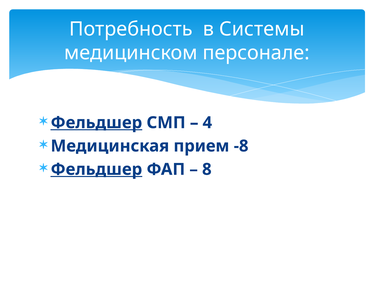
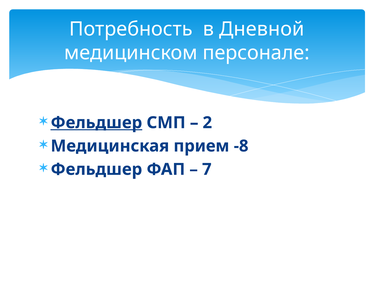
Системы: Системы -> Дневной (262, 29)
4: 4 -> 2 (207, 122)
Фельдшер underline: present -> none (96, 169)
8: 8 -> 7 (207, 169)
